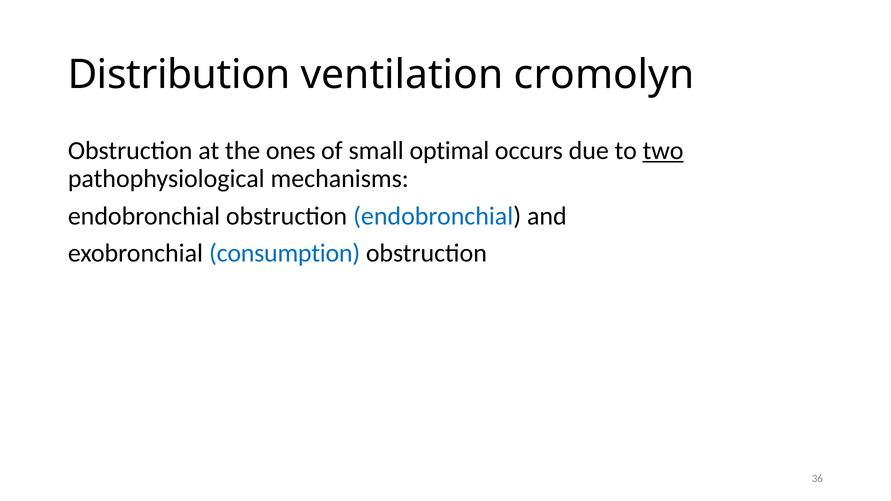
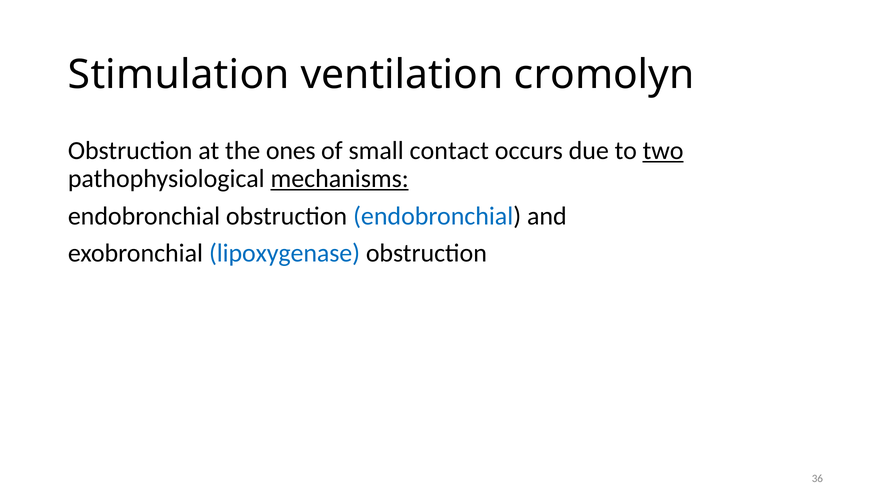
Distribution: Distribution -> Stimulation (179, 75)
optimal: optimal -> contact (449, 151)
mechanisms underline: none -> present (340, 179)
consumption: consumption -> lipoxygenase (285, 253)
